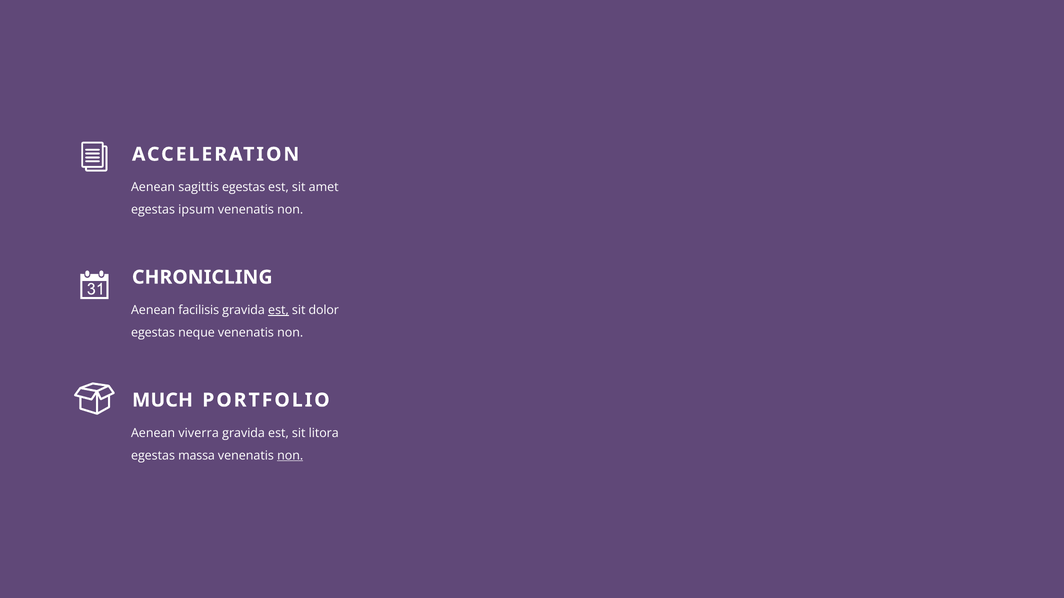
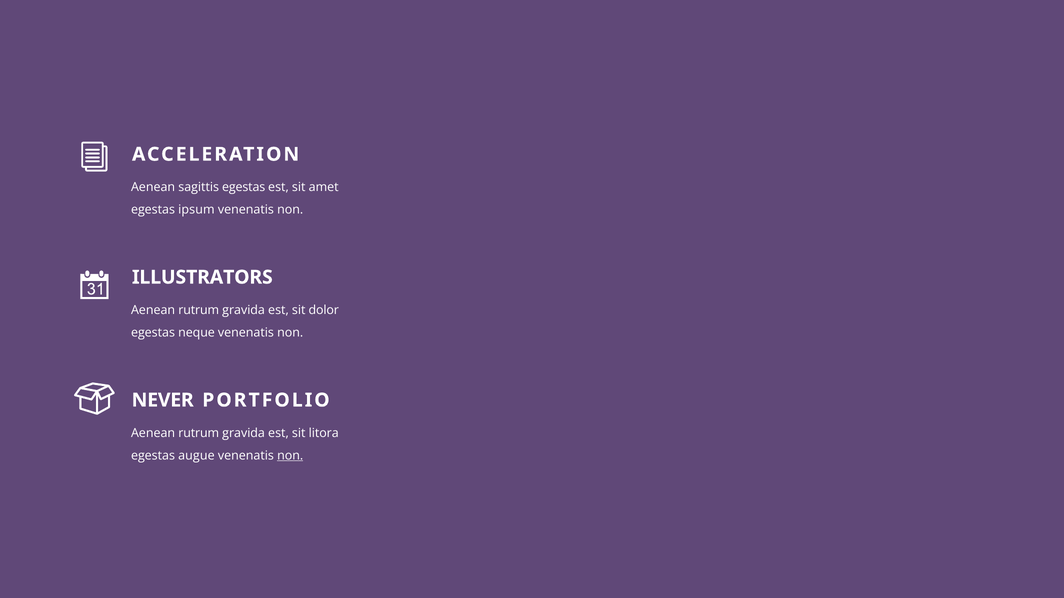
CHRONICLING: CHRONICLING -> ILLUSTRATORS (202, 277)
facilisis: facilisis -> rutrum (199, 310)
est underline: present -> none (278, 310)
MUCH: MUCH -> NEVER (163, 400)
viverra: viverra -> rutrum (199, 433)
massa: massa -> augue (196, 456)
